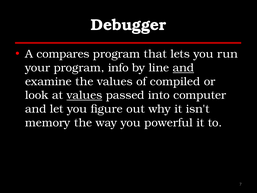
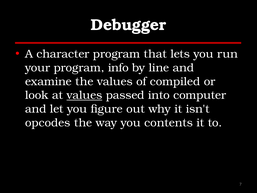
compares: compares -> character (63, 54)
and underline: present -> none (183, 68)
memory: memory -> opcodes (48, 123)
powerful: powerful -> contents (169, 123)
